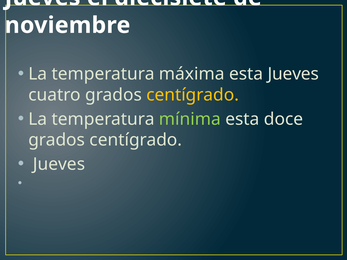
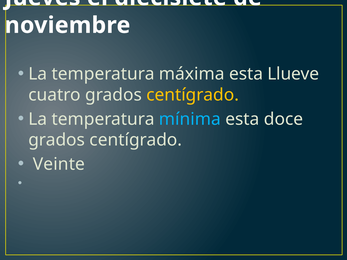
esta Jueves: Jueves -> Llueve (293, 74)
mínima colour: light green -> light blue (190, 119)
Jueves: Jueves -> Veinte (59, 164)
